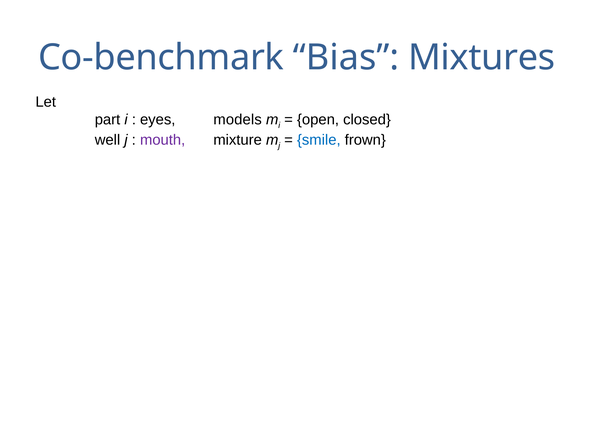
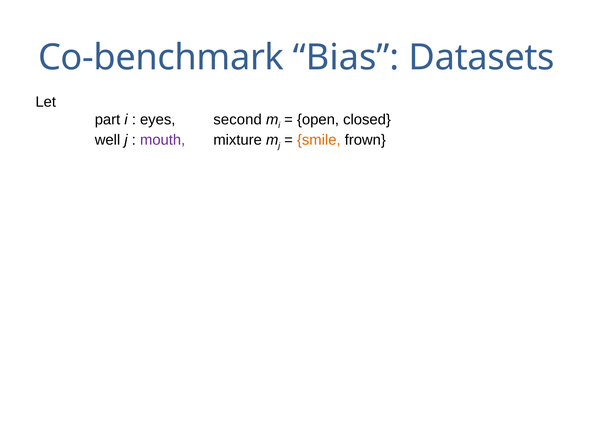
Mixtures: Mixtures -> Datasets (482, 57)
models: models -> second (238, 120)
smile colour: blue -> orange (319, 140)
